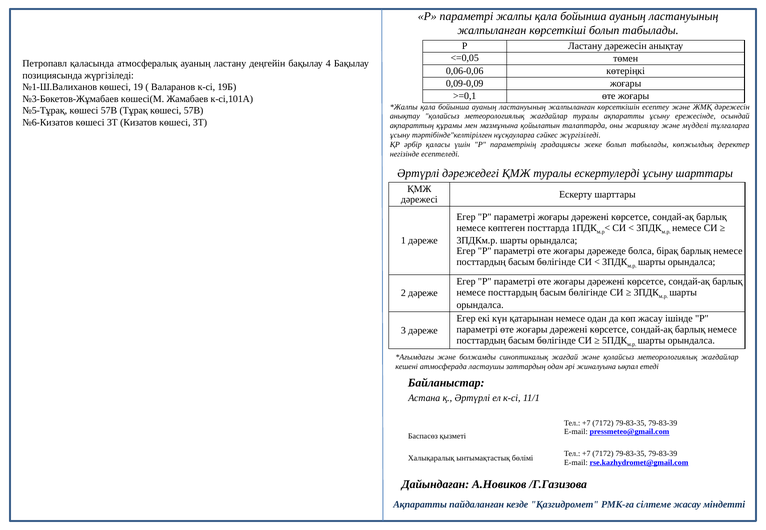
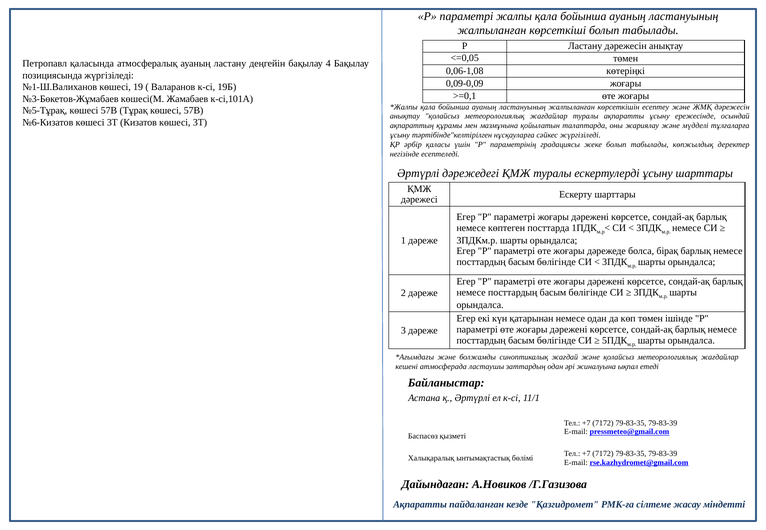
0,06-0,06: 0,06-0,06 -> 0,06-1,08 (465, 71)
көп жасау: жасау -> төмен (650, 319)
